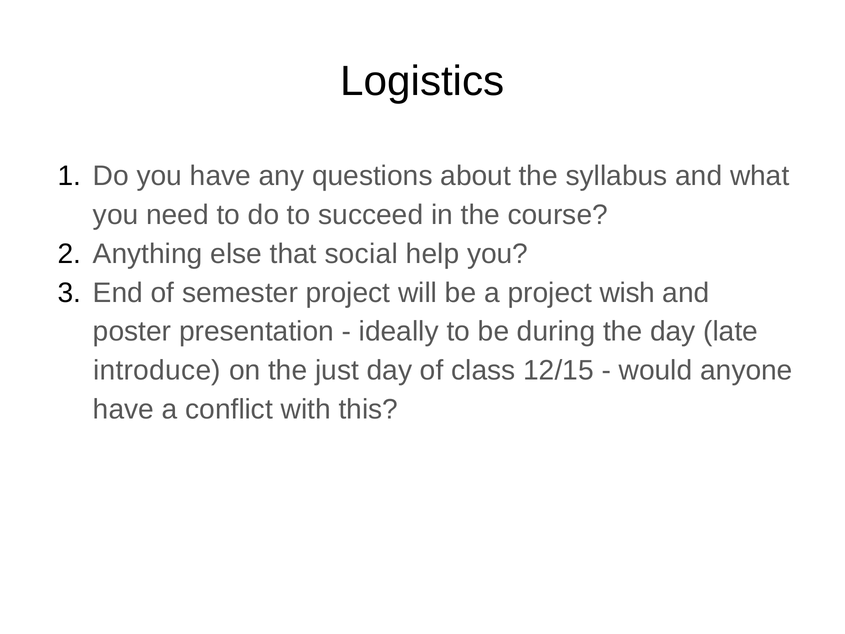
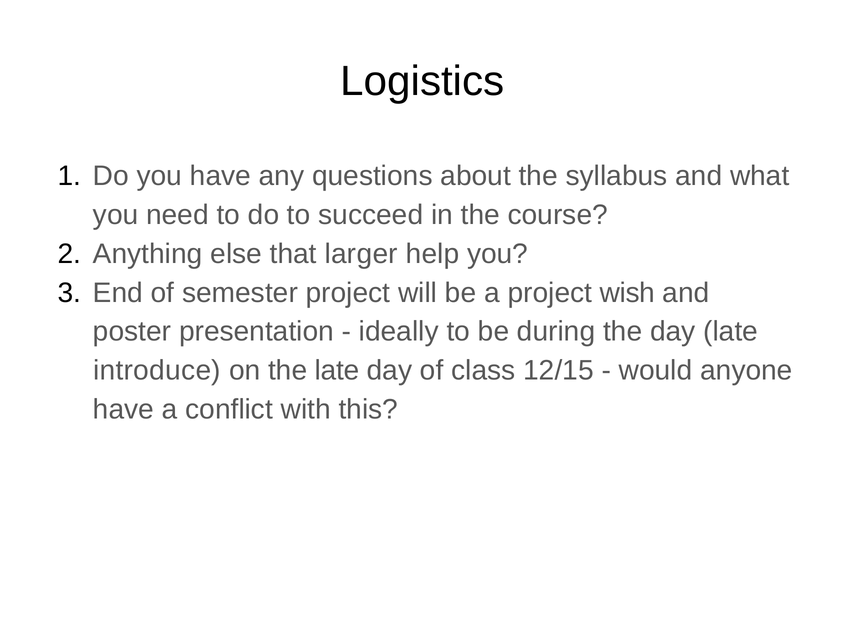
social: social -> larger (361, 254)
the just: just -> late (337, 370)
